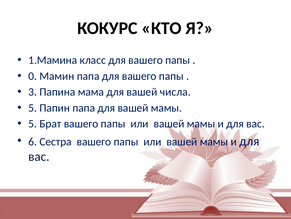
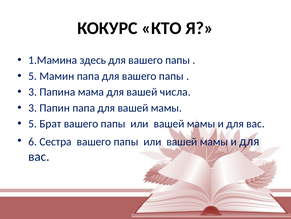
класс: класс -> здесь (93, 60)
0: 0 -> 5 (33, 76)
5: 5 -> 3 (33, 108)
